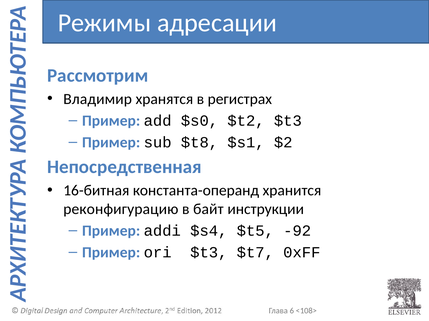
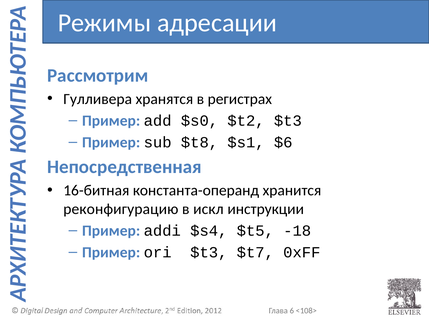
Владимир: Владимир -> Гулливера (98, 99)
$2: $2 -> $6 (283, 143)
байт: байт -> искл (208, 210)
-92: -92 -> -18 (297, 231)
